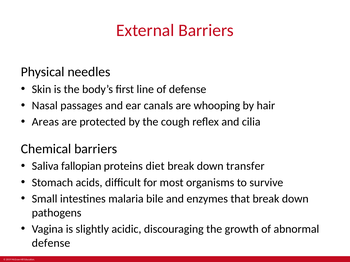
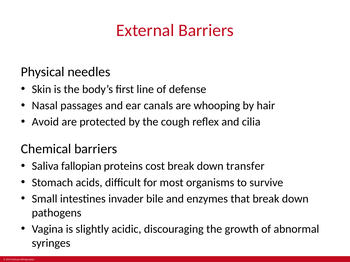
Areas: Areas -> Avoid (45, 122)
diet: diet -> cost (155, 166)
malaria: malaria -> invader (126, 199)
defense: defense -> syringes (51, 243)
